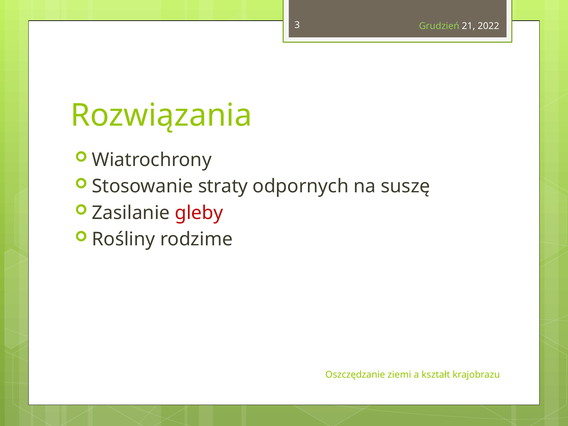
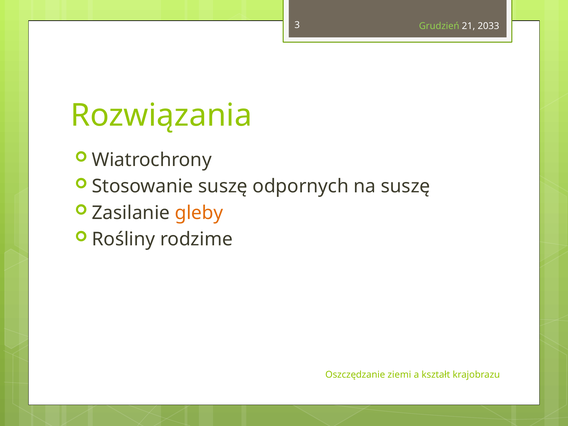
2022: 2022 -> 2033 (488, 26)
Stosowanie straty: straty -> suszę (223, 186)
gleby colour: red -> orange (199, 213)
